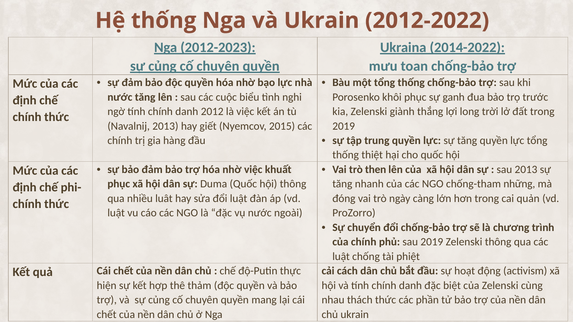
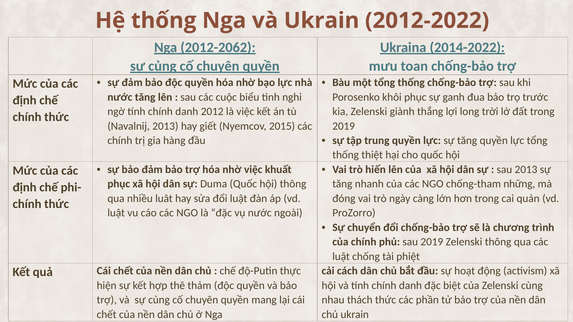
2012-2023: 2012-2023 -> 2012-2062 (218, 47)
then: then -> hiến (376, 170)
